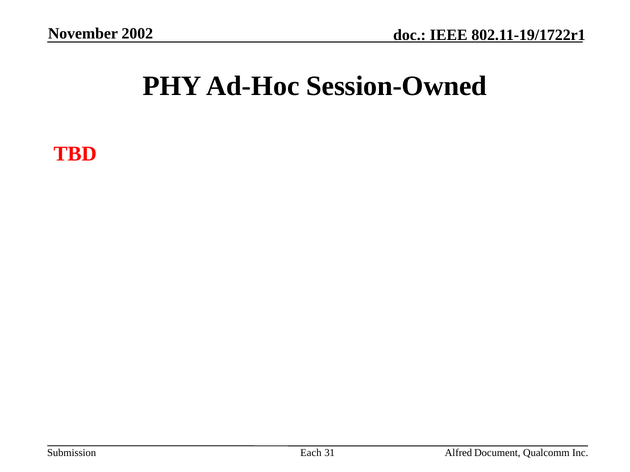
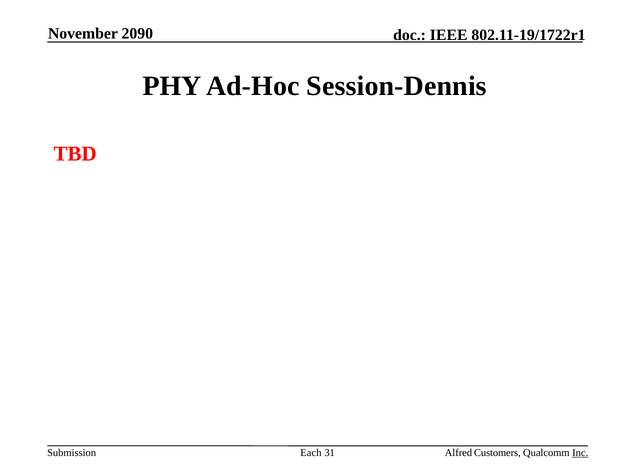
2002: 2002 -> 2090 (137, 33)
Session-Owned: Session-Owned -> Session-Dennis (397, 86)
Document: Document -> Customers (497, 453)
Inc underline: none -> present (580, 453)
